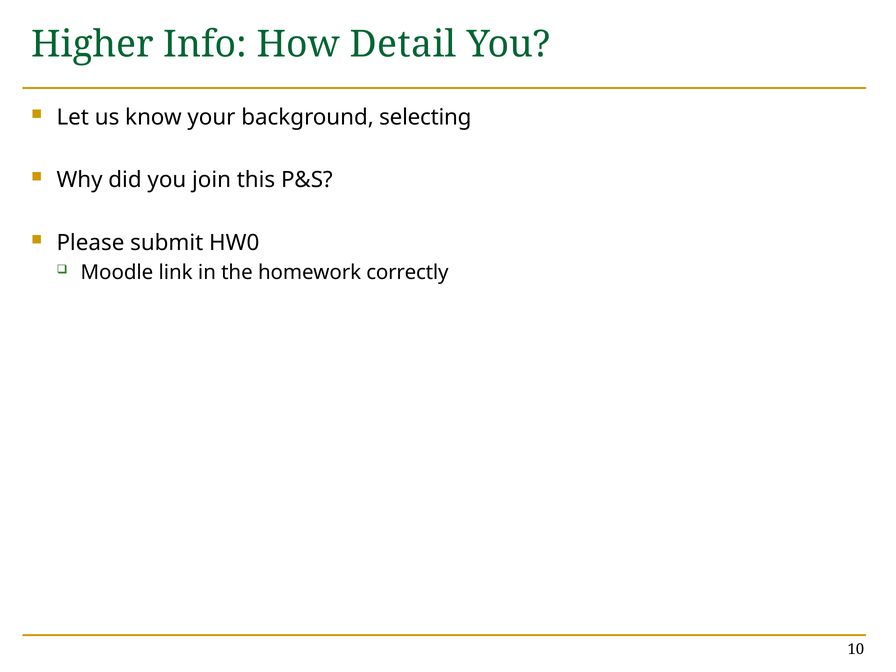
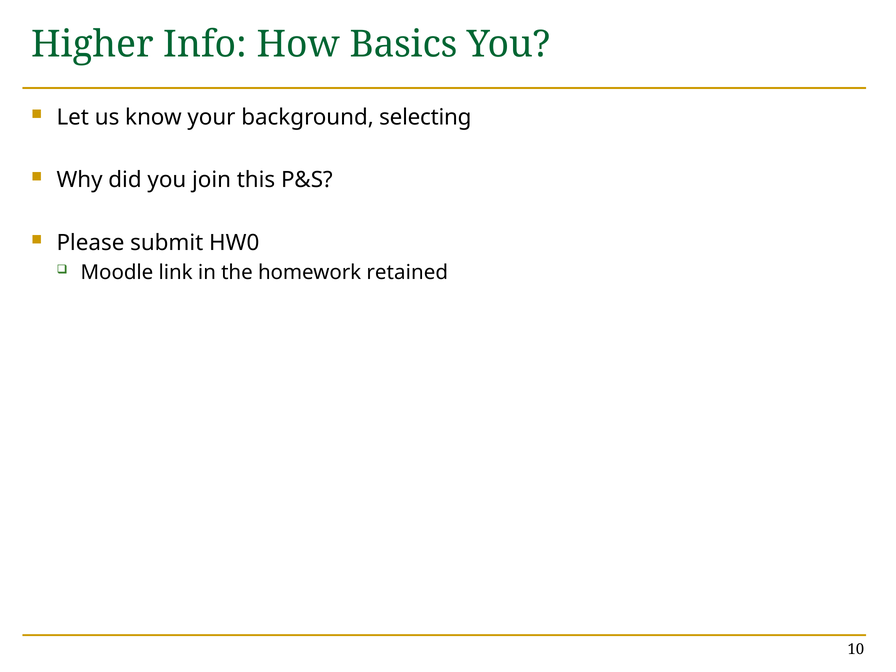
Detail: Detail -> Basics (404, 44)
correctly: correctly -> retained (407, 272)
